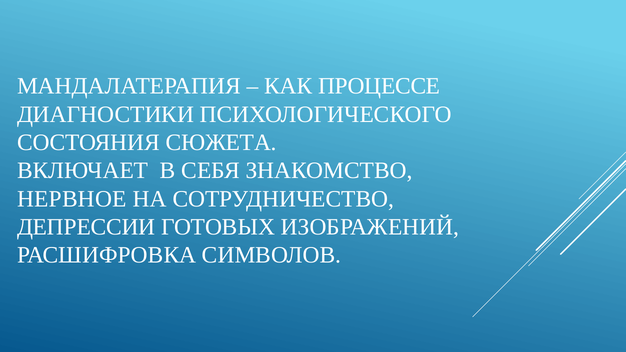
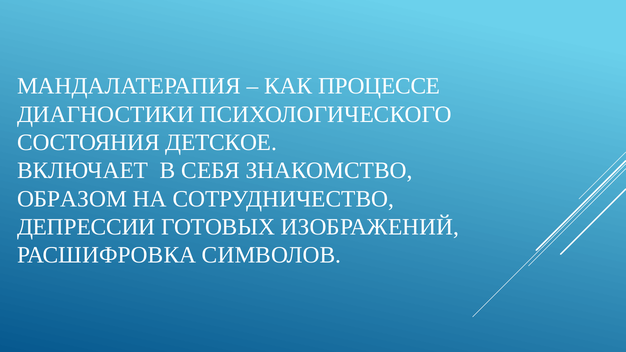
СЮЖЕТА: СЮЖЕТА -> ДЕТСКОЕ (221, 143)
НЕРВНОЕ: НЕРВНОЕ -> ОБРАЗОМ (72, 199)
